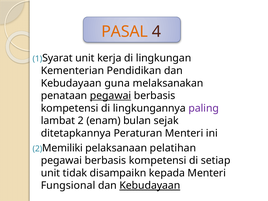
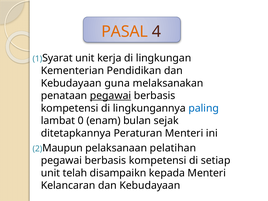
paling colour: purple -> blue (204, 108)
lambat 2: 2 -> 0 (81, 121)
Memiliki: Memiliki -> Maupun (63, 148)
tidak: tidak -> telah (75, 173)
Fungsional: Fungsional -> Kelancaran (68, 186)
Kebudayaan underline: present -> none (150, 186)
